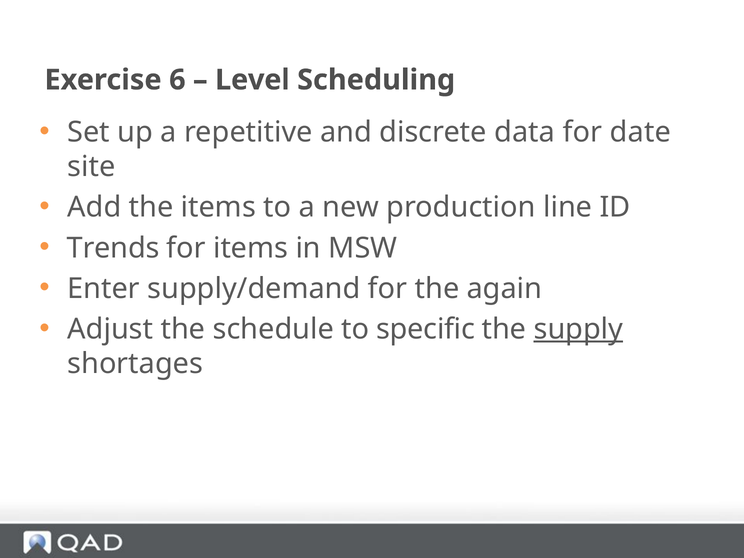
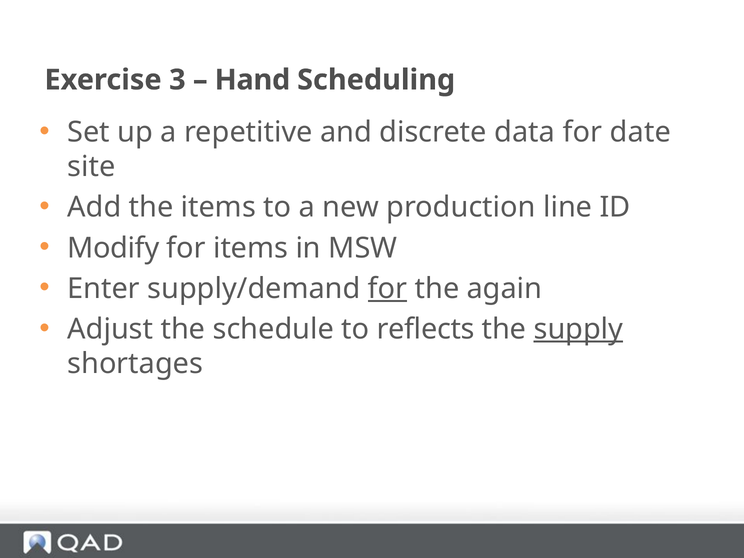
6: 6 -> 3 (177, 80)
Level: Level -> Hand (252, 80)
Trends: Trends -> Modify (113, 248)
for underline: none -> present (388, 289)
specific: specific -> reflects (426, 329)
